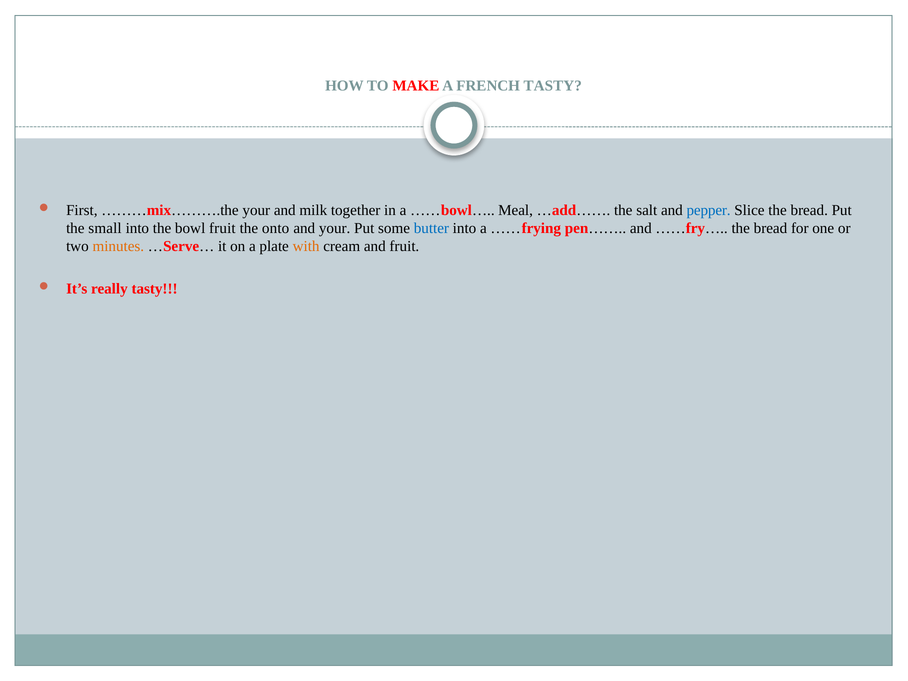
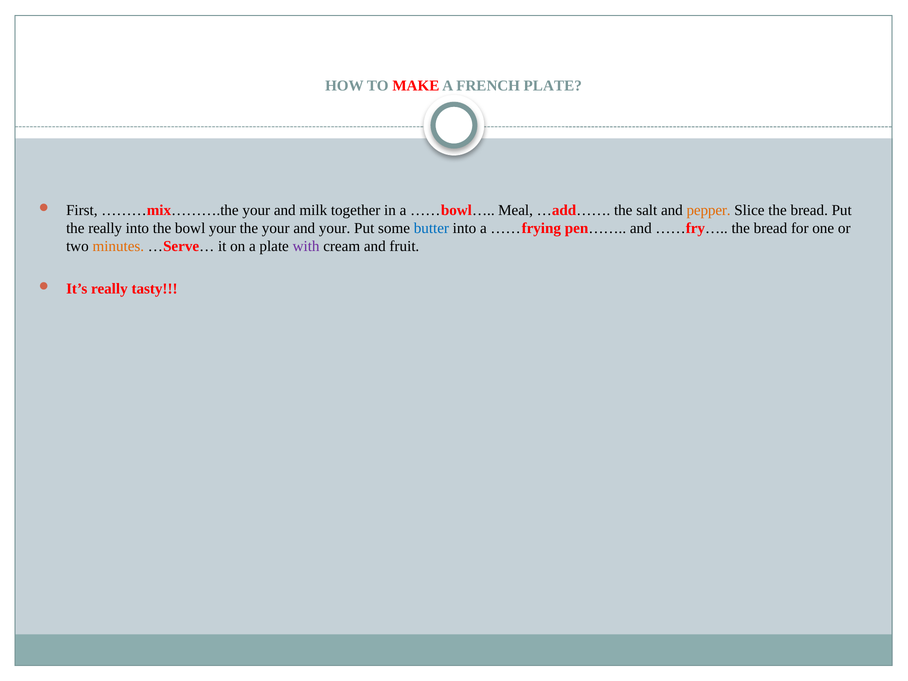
FRENCH TASTY: TASTY -> PLATE (553, 86)
pepper colour: blue -> orange (709, 210)
the small: small -> really (105, 228)
bowl fruit: fruit -> your (223, 228)
the onto: onto -> your (276, 228)
with colour: orange -> purple (306, 246)
